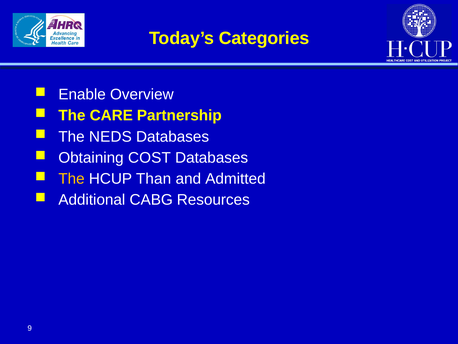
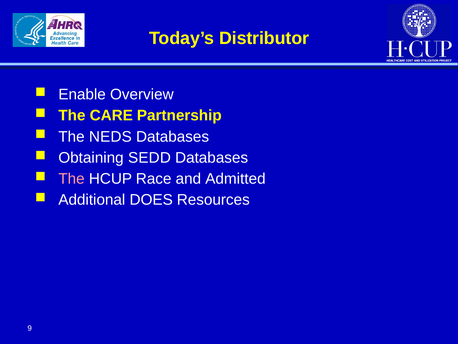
Categories: Categories -> Distributor (264, 38)
COST: COST -> SEDD (149, 158)
The colour: yellow -> pink (71, 179)
Than: Than -> Race (154, 179)
CABG: CABG -> DOES (151, 200)
